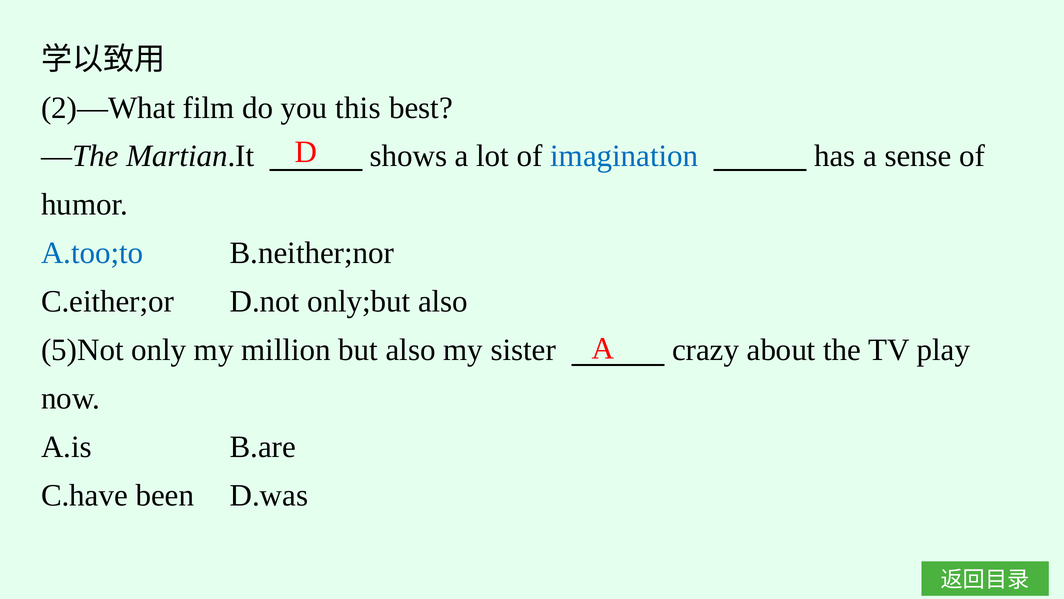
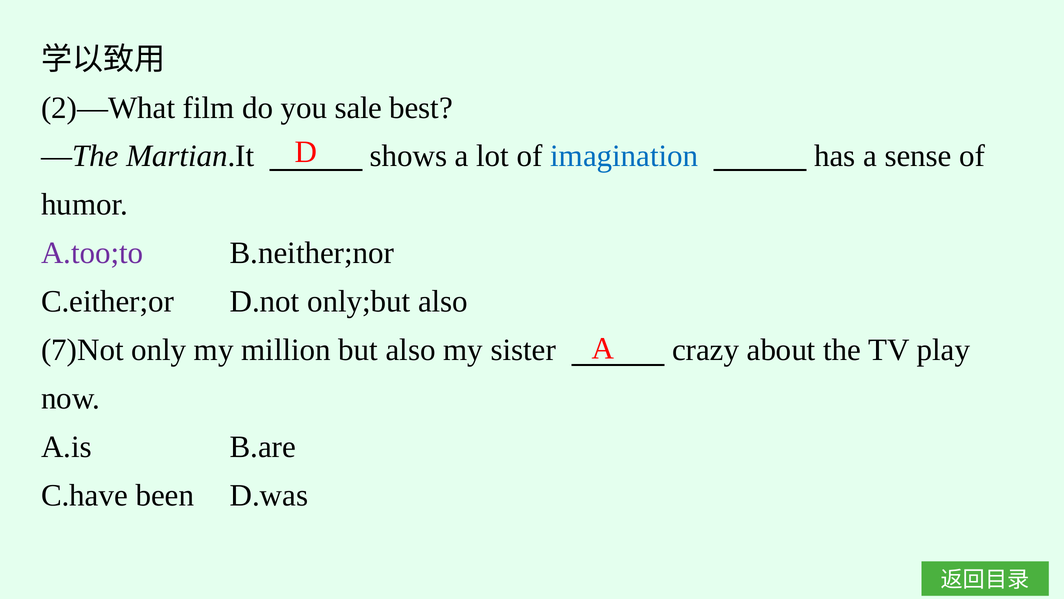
this: this -> sale (358, 108)
A.too;to colour: blue -> purple (92, 253)
5)Not: 5)Not -> 7)Not (82, 350)
